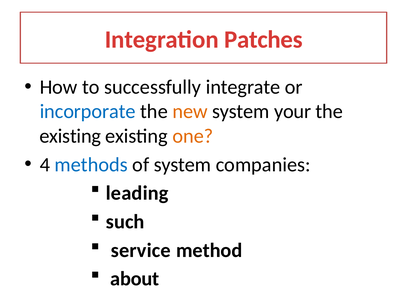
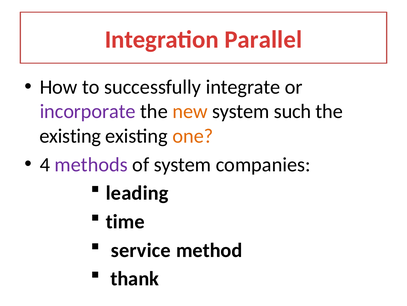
Patches: Patches -> Parallel (263, 39)
incorporate colour: blue -> purple (88, 111)
your: your -> such (293, 111)
methods colour: blue -> purple (91, 164)
such: such -> time (125, 221)
about: about -> thank (135, 278)
